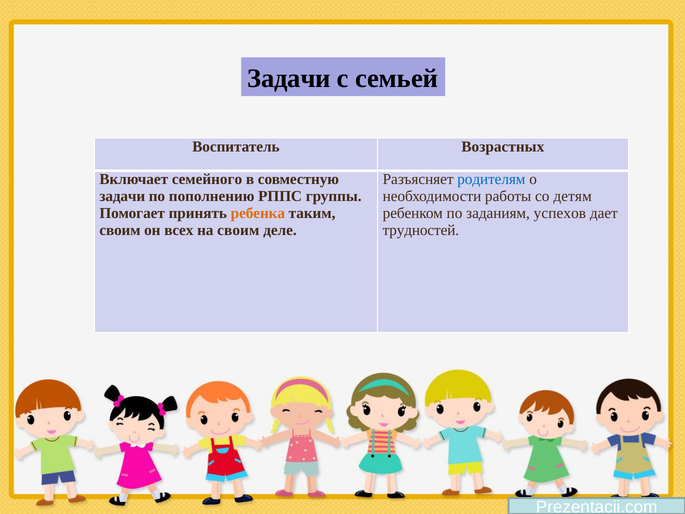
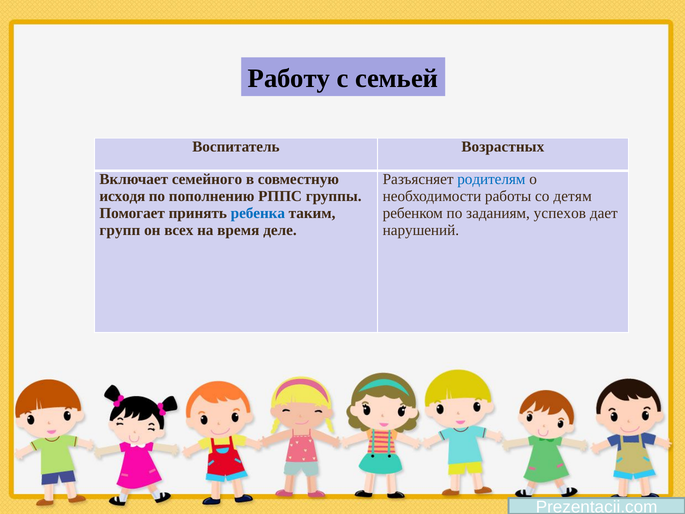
Задачи: Задачи -> Работу (289, 78)
задачи: задачи -> исходя (122, 196)
ребенка colour: orange -> blue (258, 213)
своим: своим -> групп (120, 230)
на своим: своим -> время (238, 230)
трудностей: трудностей -> нарушений (421, 230)
